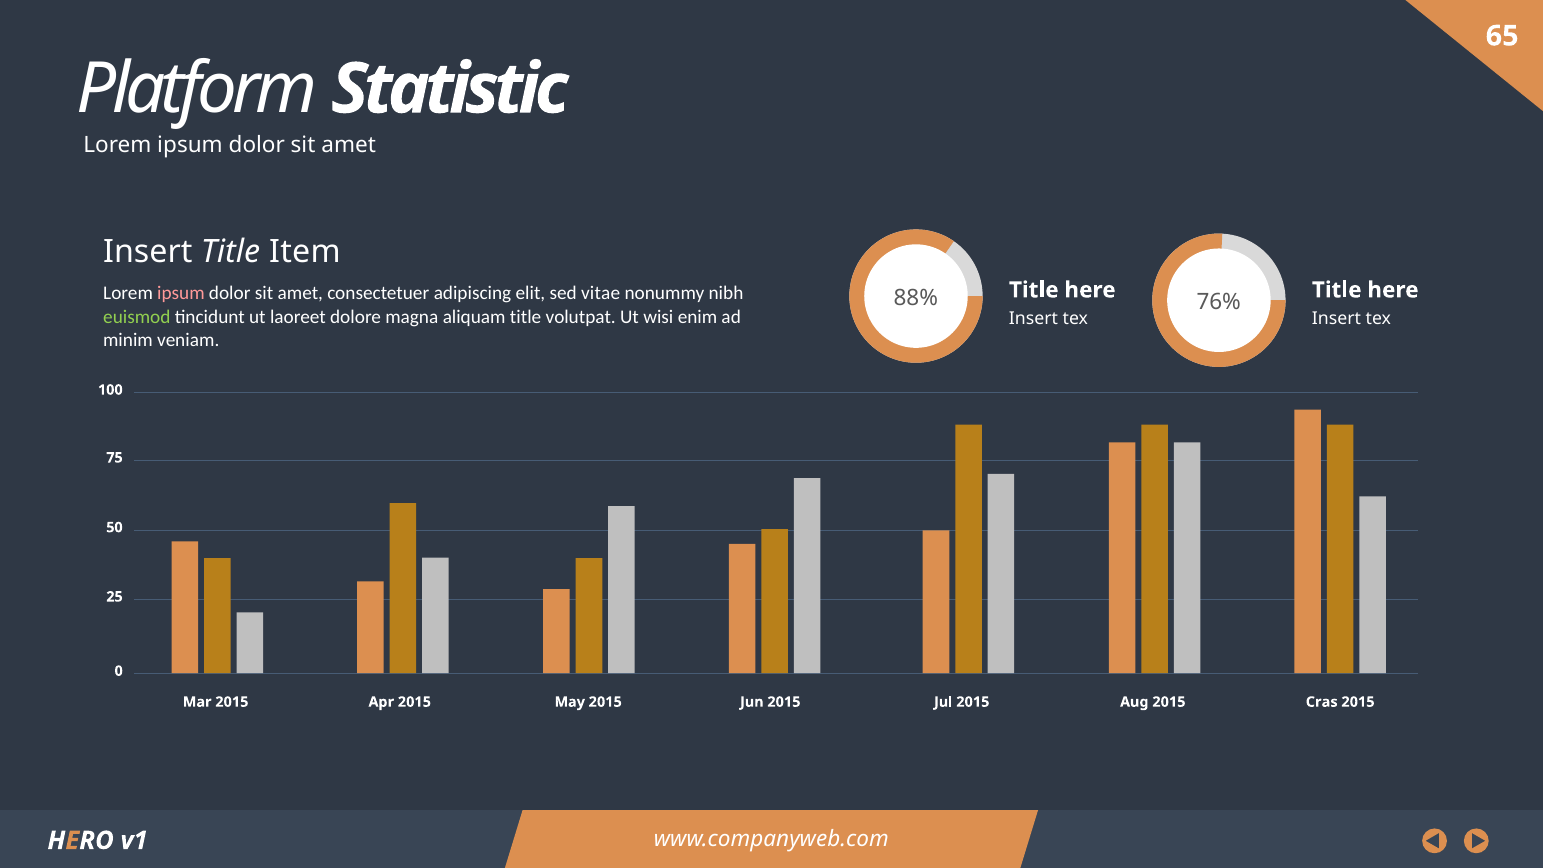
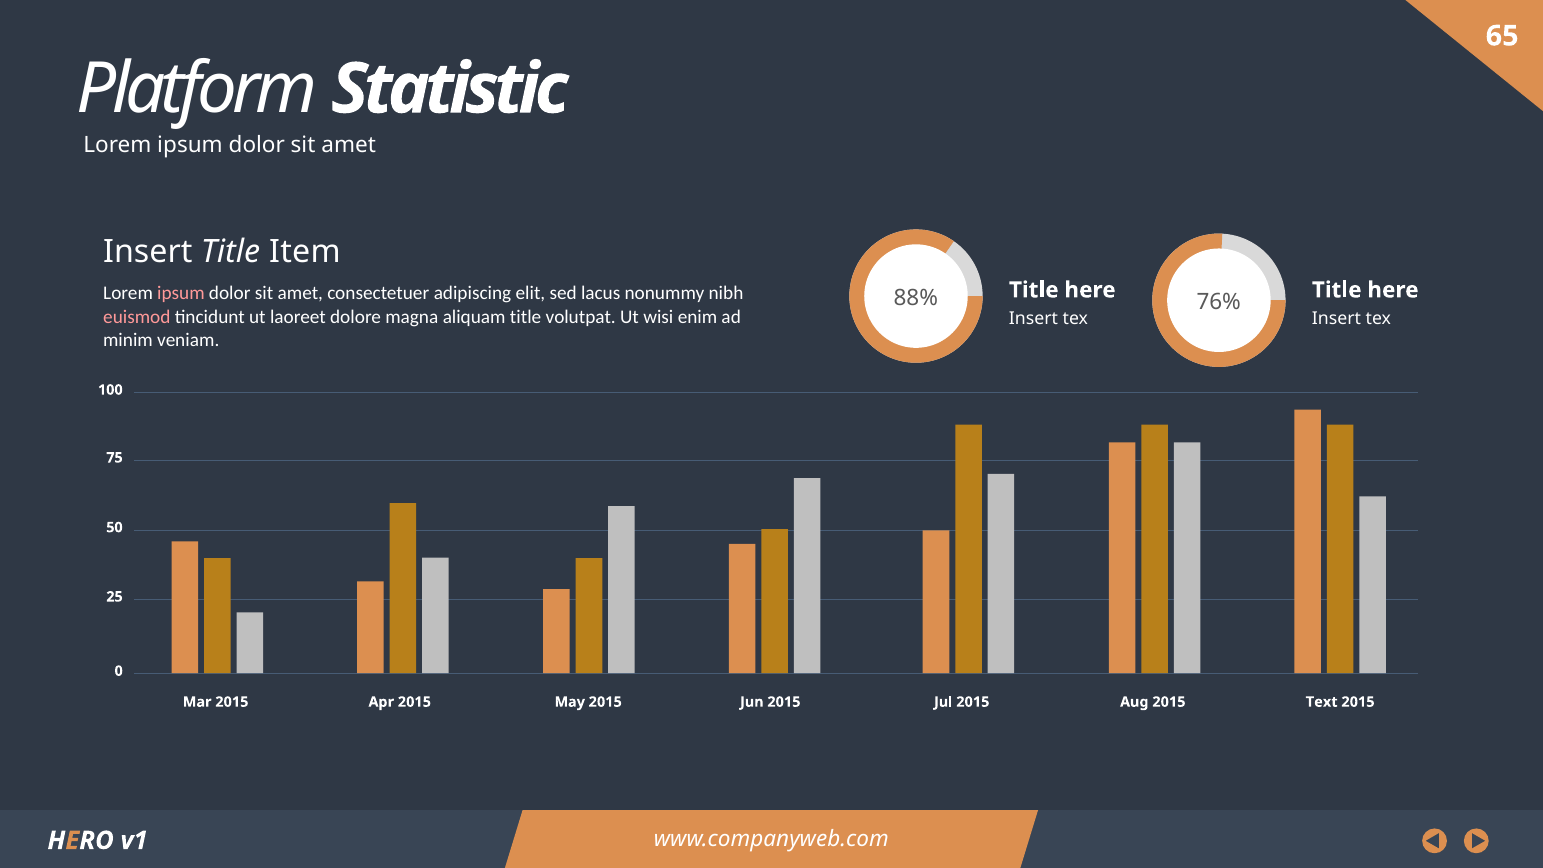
vitae: vitae -> lacus (601, 294)
euismod colour: light green -> pink (137, 317)
Cras: Cras -> Text (1322, 702)
